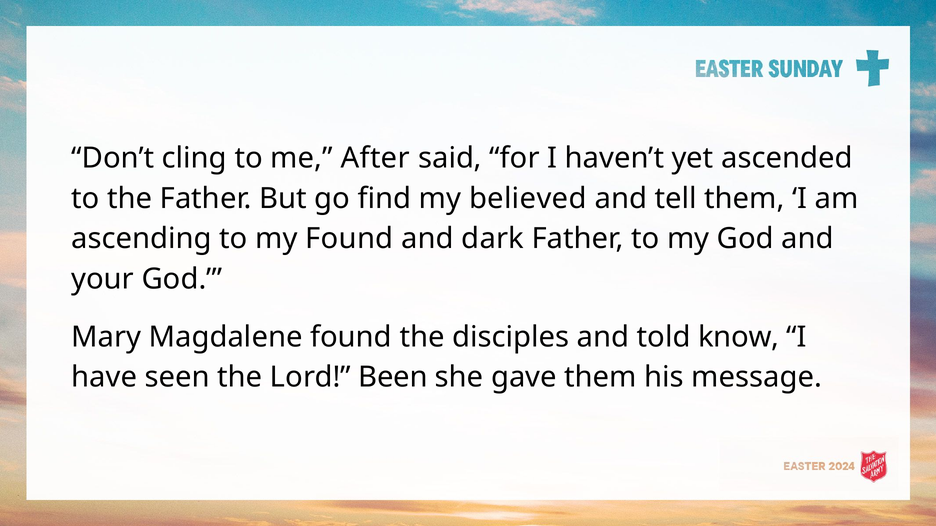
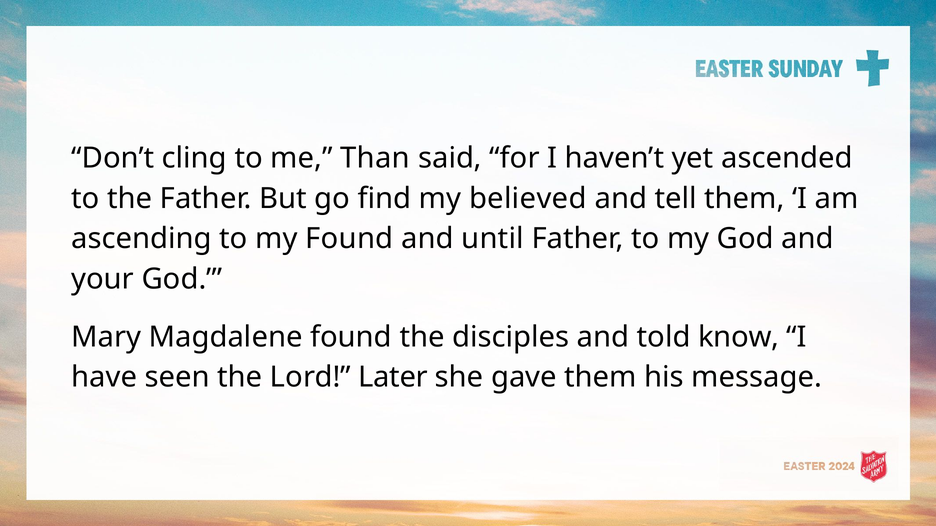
After: After -> Than (375, 158)
dark: dark -> until (493, 239)
Been: Been -> Later (393, 378)
